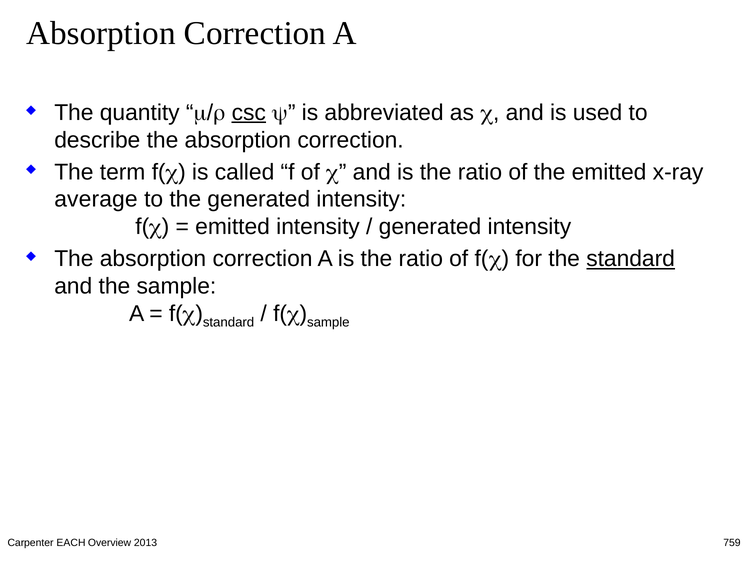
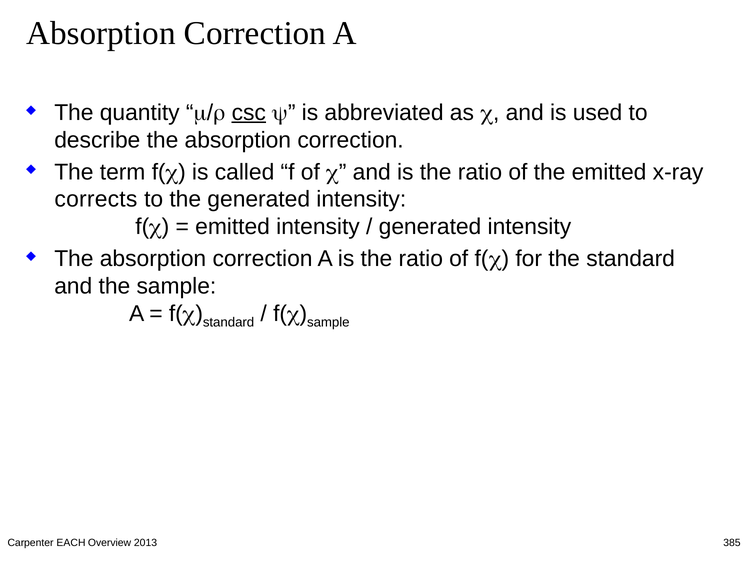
average: average -> corrects (96, 199)
standard underline: present -> none (631, 259)
759: 759 -> 385 (732, 543)
